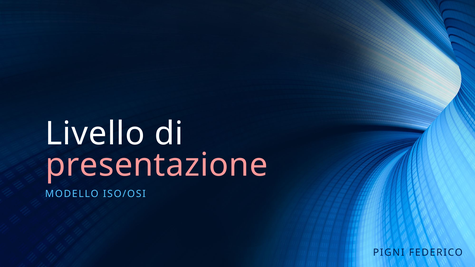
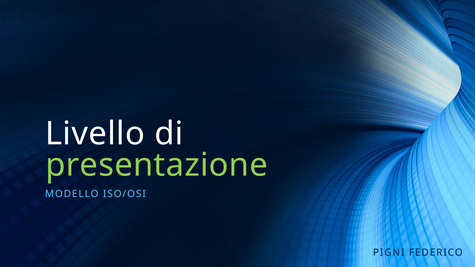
presentazione colour: pink -> light green (157, 165)
